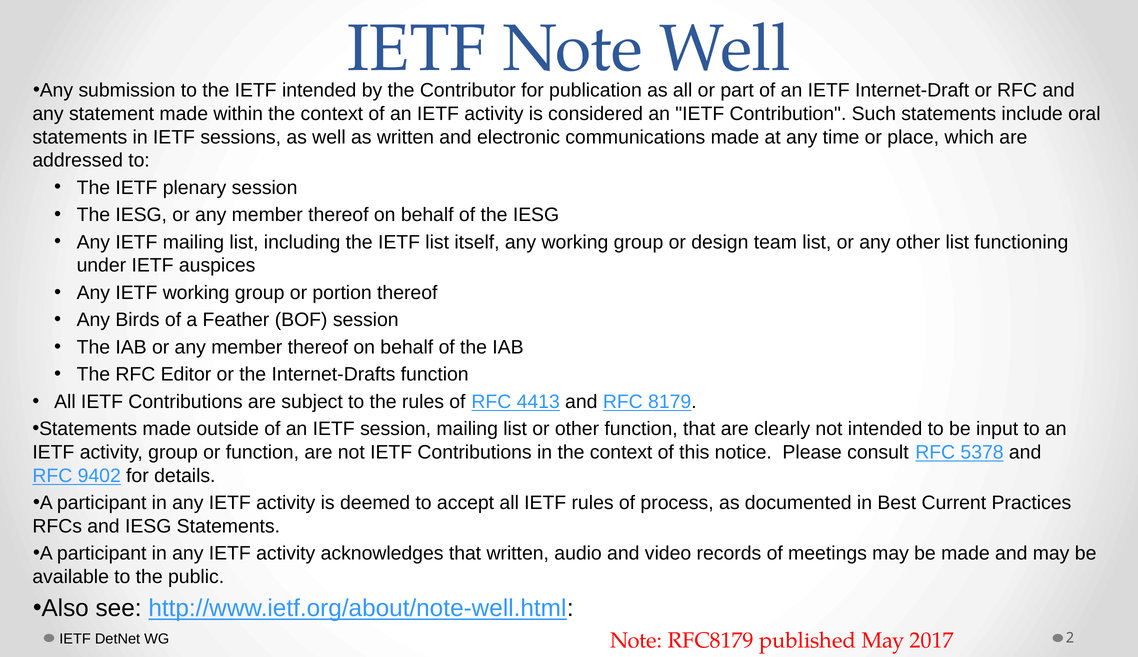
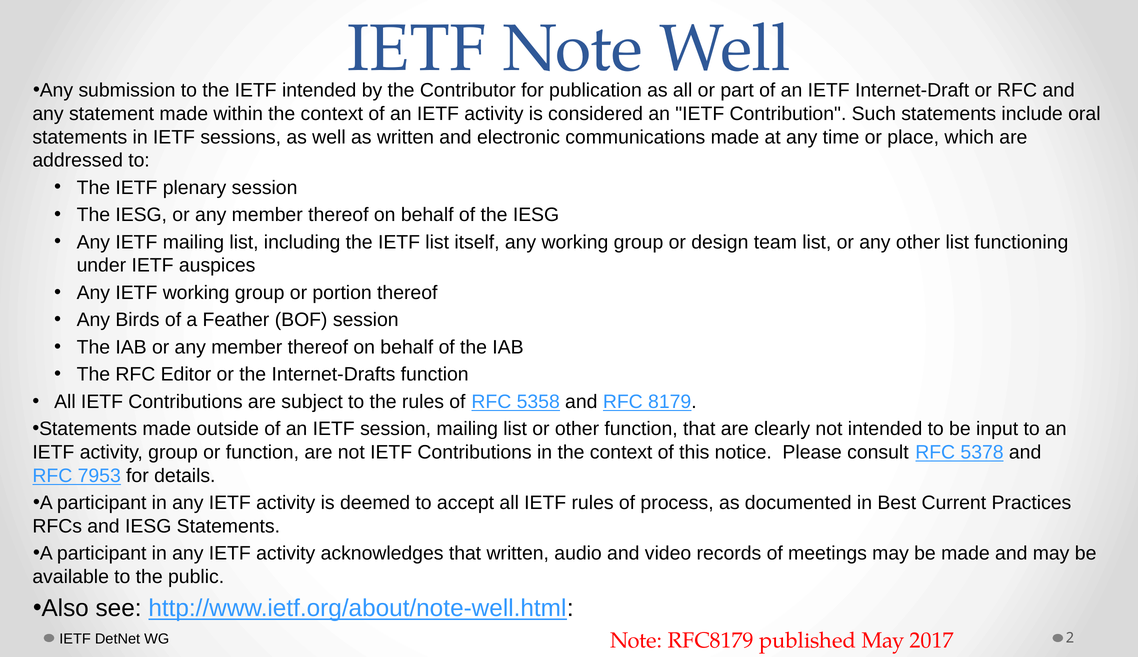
4413: 4413 -> 5358 (538, 402)
9402: 9402 -> 7953 (99, 475)
